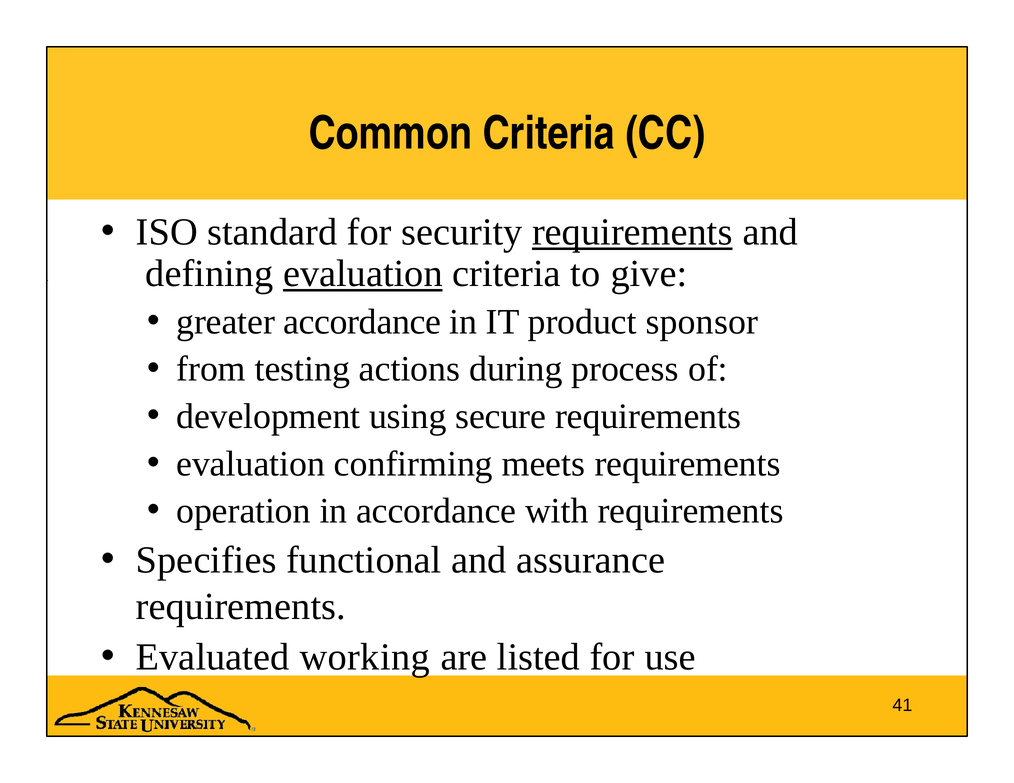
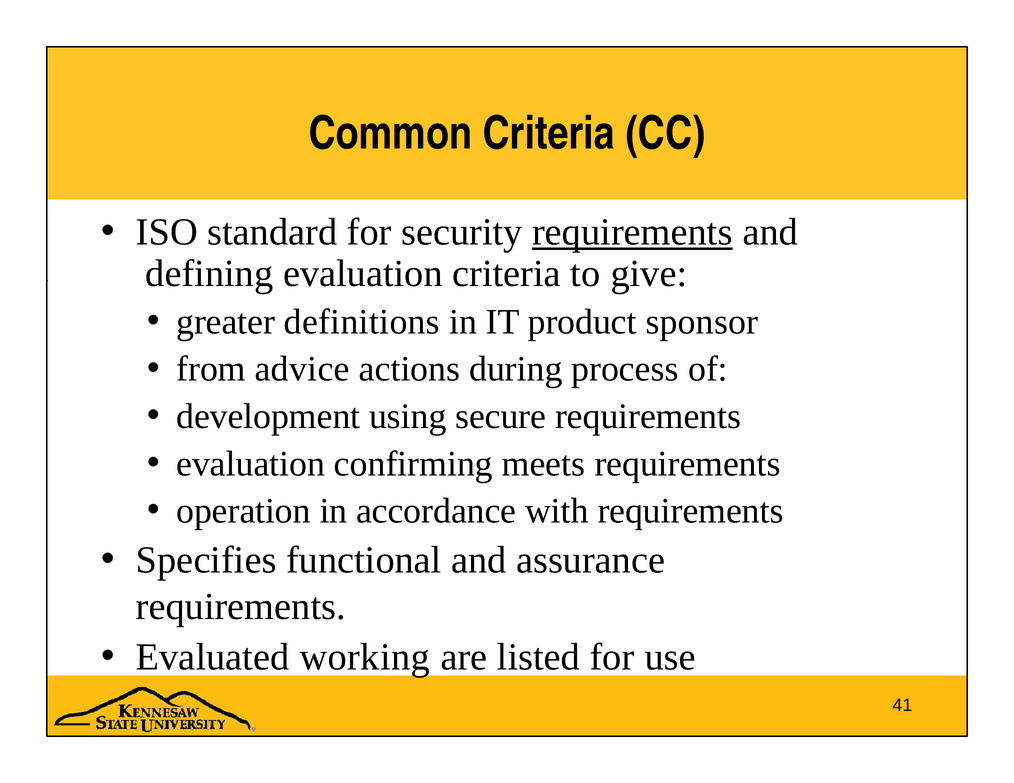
evaluation underline: present -> none (363, 274)
greater accordance: accordance -> definitions (362, 322)
testing: testing -> advice (302, 369)
